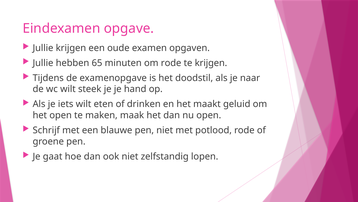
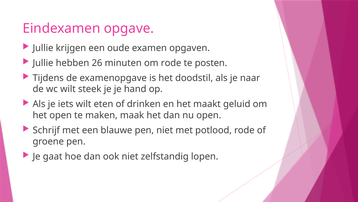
65: 65 -> 26 (97, 63)
te krijgen: krijgen -> posten (211, 63)
